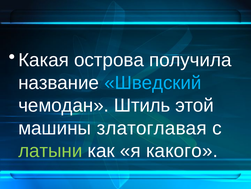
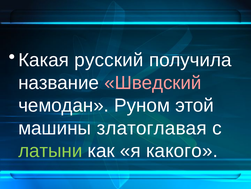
острова: острова -> русский (109, 60)
Шведский colour: light blue -> pink (153, 82)
Штиль: Штиль -> Руном (142, 105)
